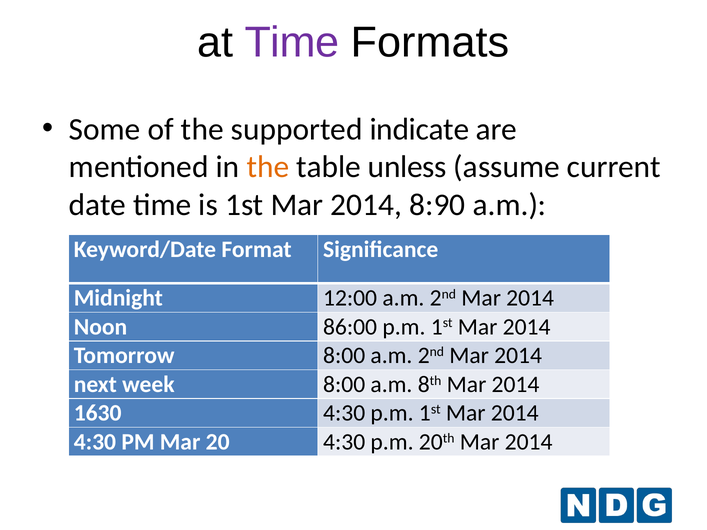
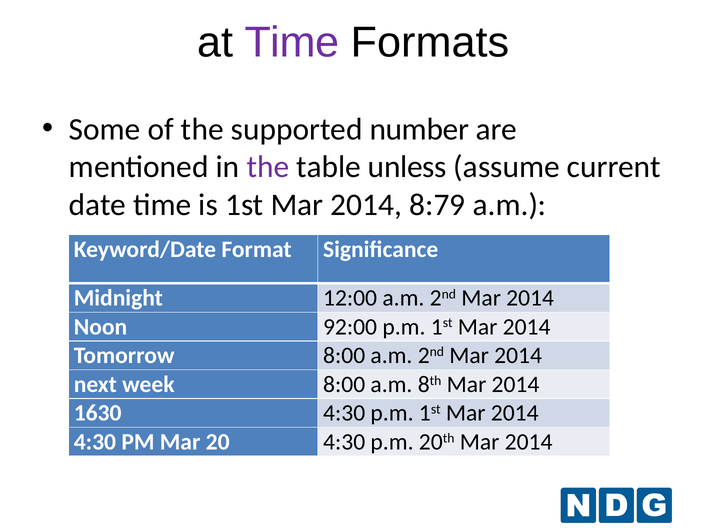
indicate: indicate -> number (419, 129)
the colour: orange -> purple (268, 167)
8:90: 8:90 -> 8:79 (437, 205)
86:00: 86:00 -> 92:00 (350, 327)
